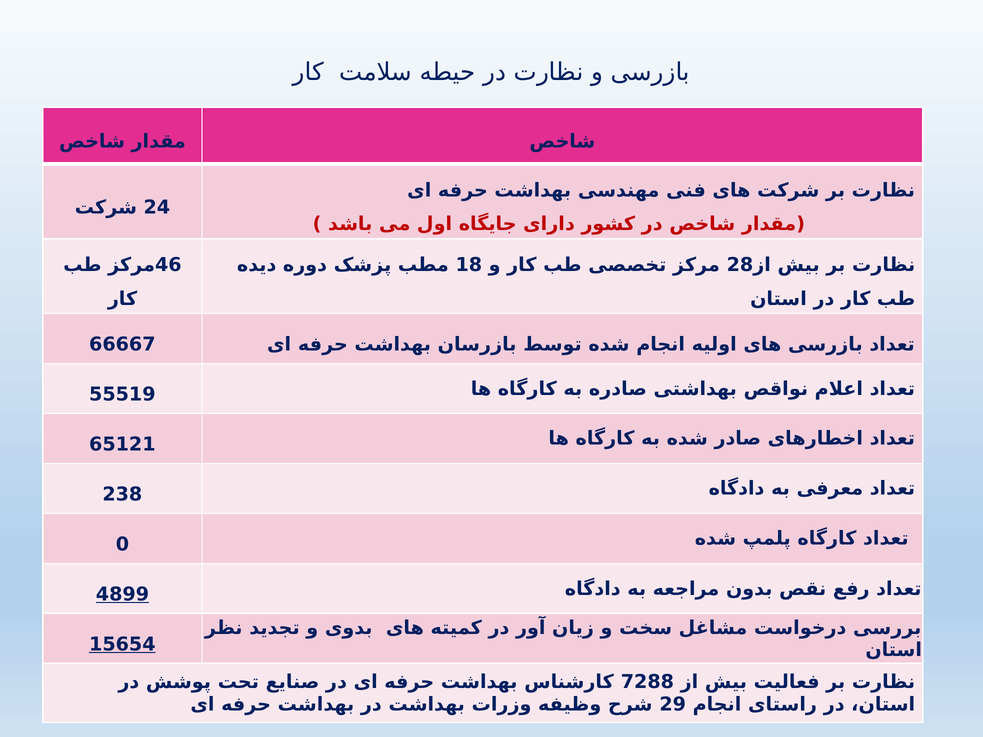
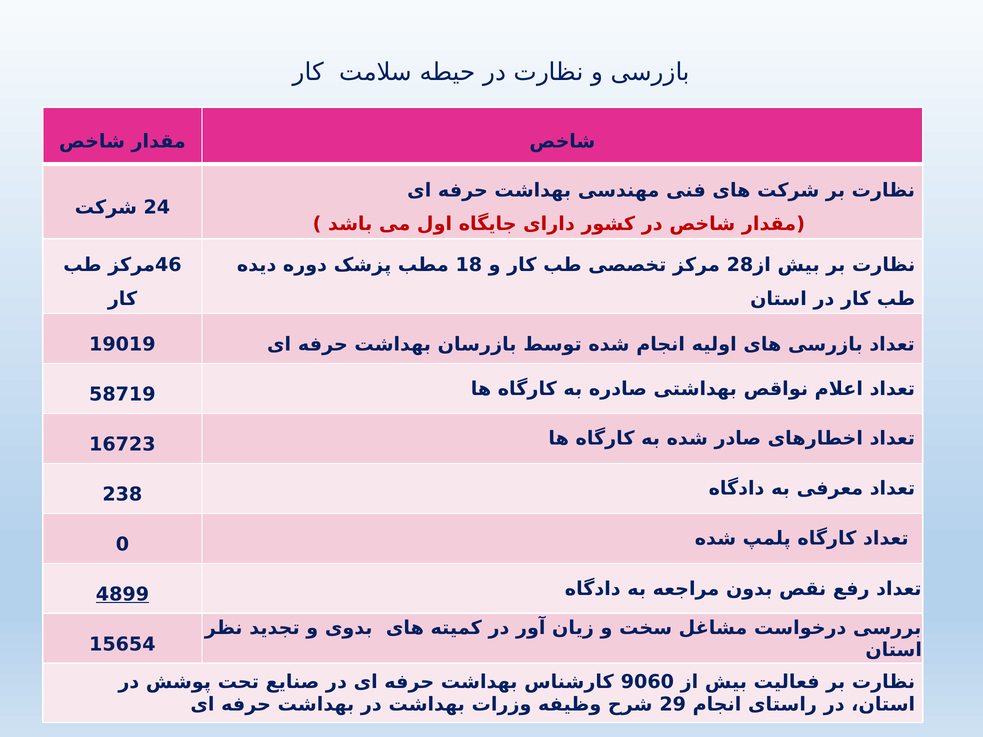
66667: 66667 -> 19019 (122, 344)
55519: 55519 -> 58719 (122, 394)
65121: 65121 -> 16723 (122, 444)
15654 underline: present -> none (122, 644)
7288: 7288 -> 9060 (647, 682)
